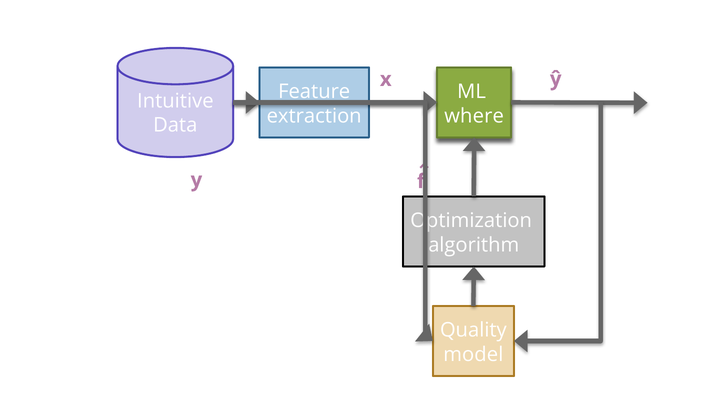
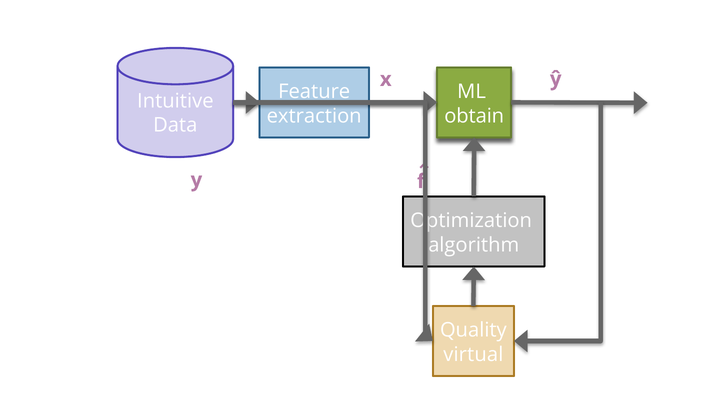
where: where -> obtain (474, 116)
model: model -> virtual (473, 355)
